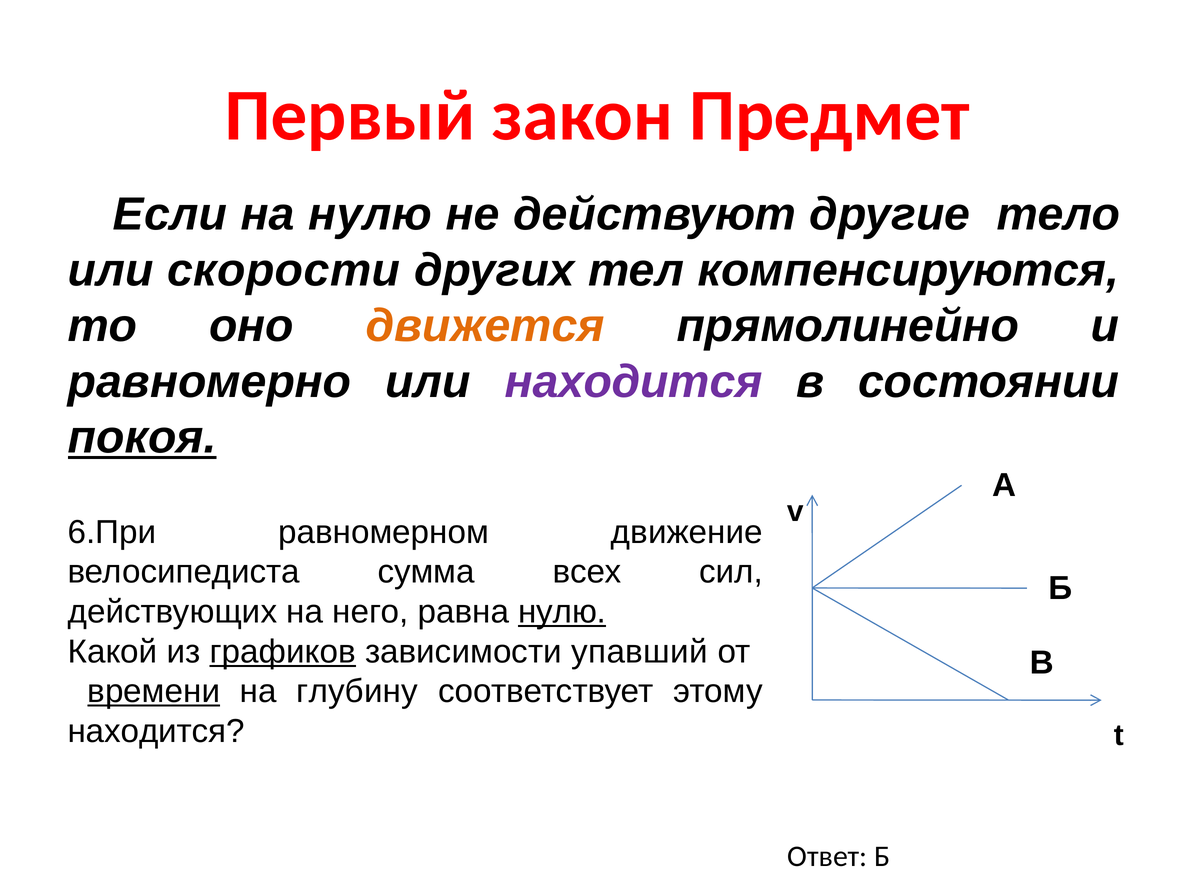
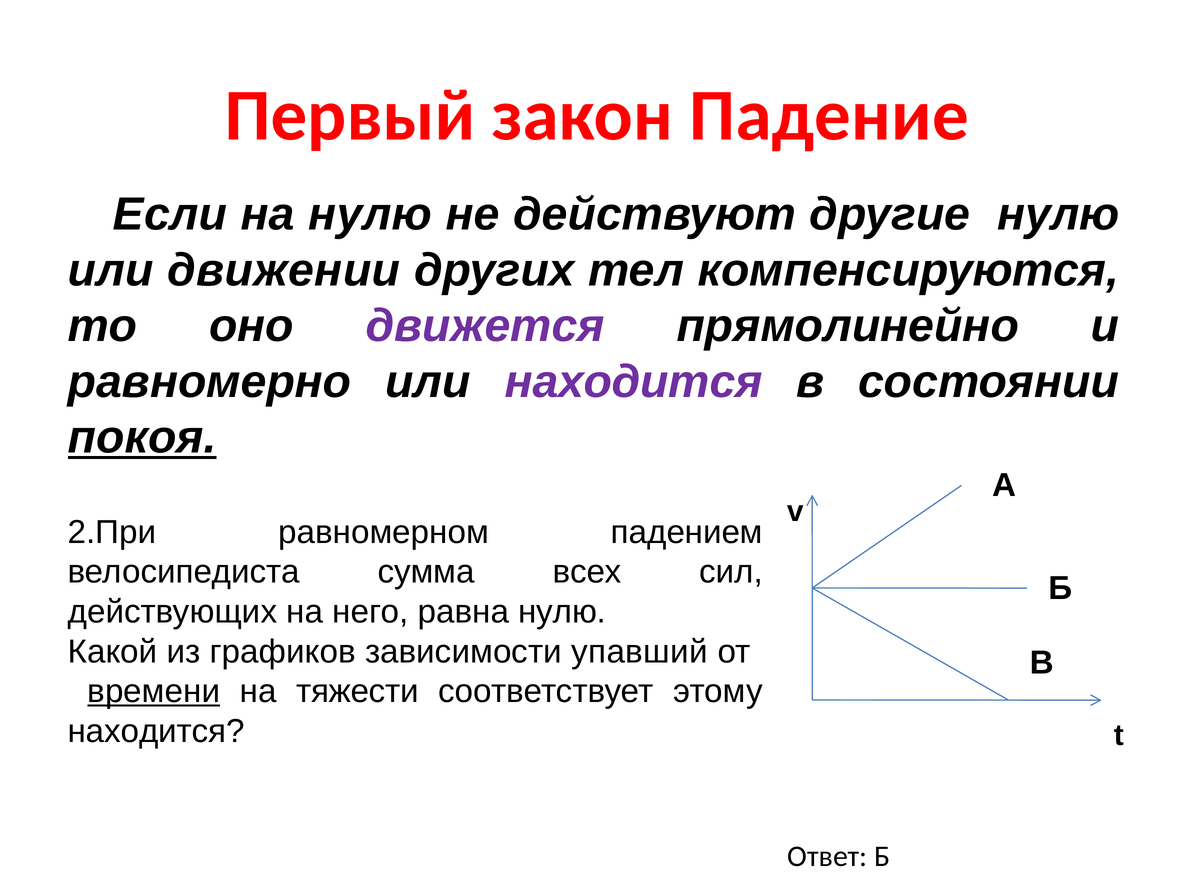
Предмет: Предмет -> Падение (829, 116)
другие тело: тело -> нулю (1058, 214)
скорости: скорости -> движении (284, 270)
движется colour: orange -> purple (485, 326)
6.При: 6.При -> 2.При (112, 532)
движение: движение -> падением (687, 532)
нулю underline: present -> none (562, 612)
графиков underline: present -> none (283, 652)
глубину: глубину -> тяжести (357, 692)
